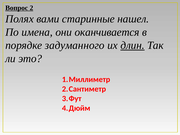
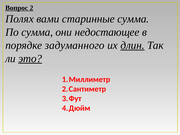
старинные нашел: нашел -> сумма (133, 19)
По имена: имена -> сумма (37, 32)
оканчивается: оканчивается -> недостающее (107, 32)
это underline: none -> present (30, 59)
